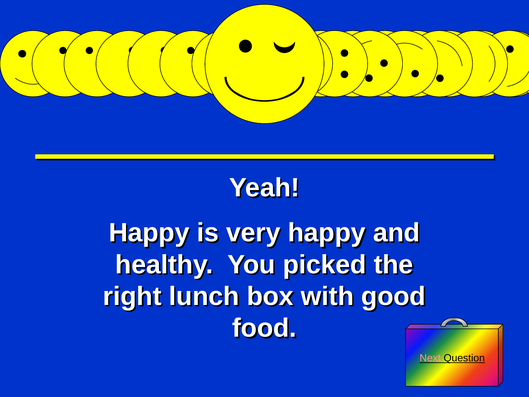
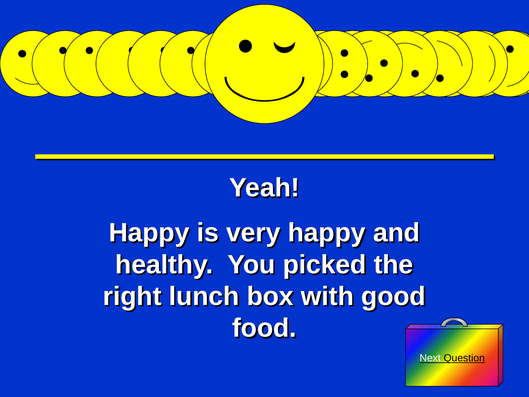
Next colour: pink -> white (430, 358)
